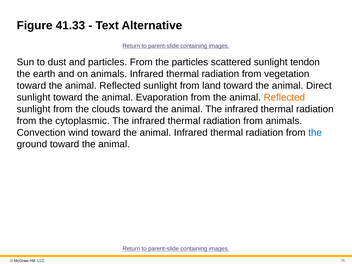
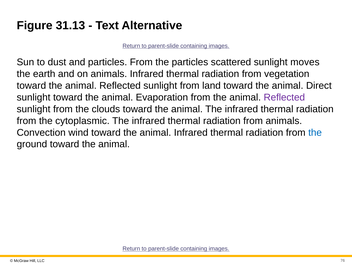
41.33: 41.33 -> 31.13 (70, 26)
tendon: tendon -> moves (305, 62)
Reflected colour: orange -> purple (284, 97)
